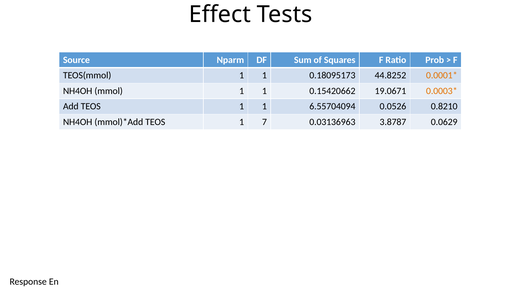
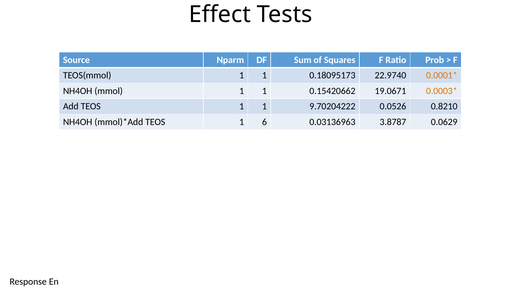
44.8252: 44.8252 -> 22.9740 (390, 76)
6.55704094: 6.55704094 -> 9.70204222 (332, 107)
7: 7 -> 6 (264, 122)
